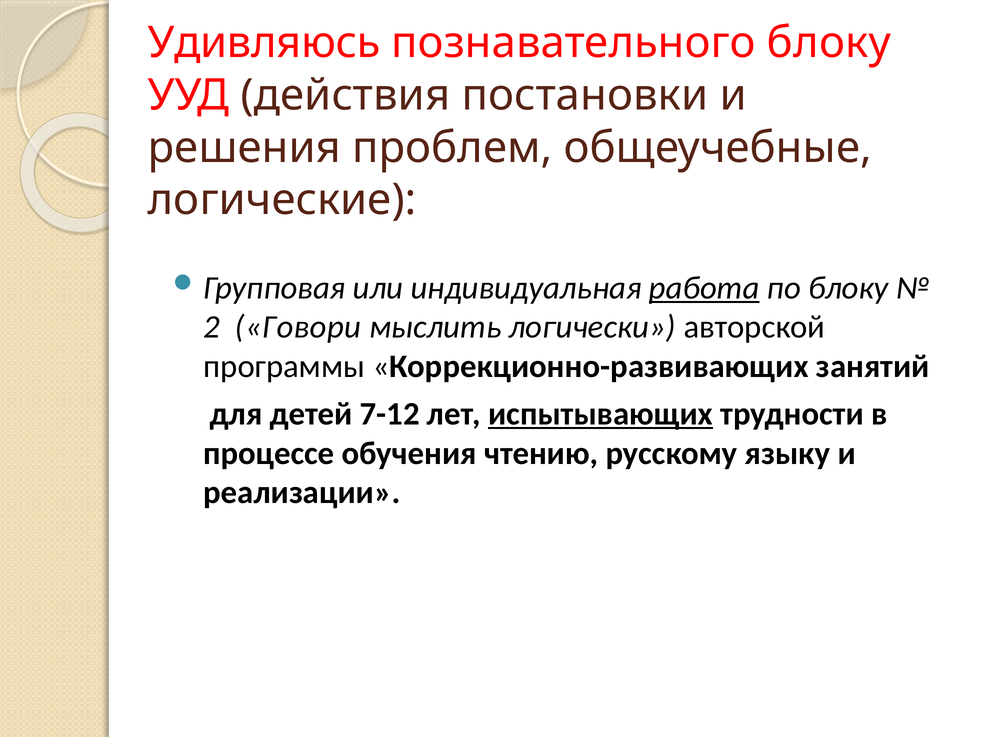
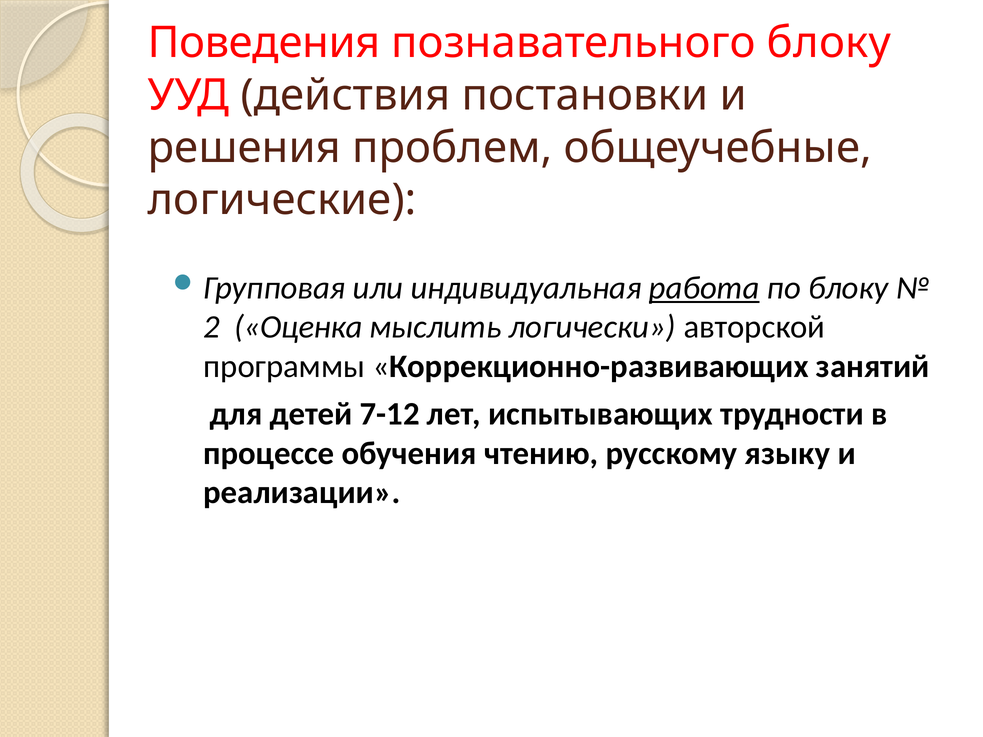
Удивляюсь: Удивляюсь -> Поведения (264, 43)
Говори: Говори -> Оценка (298, 327)
испытывающих underline: present -> none (601, 414)
